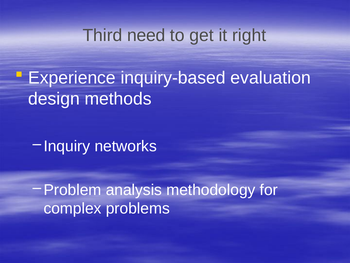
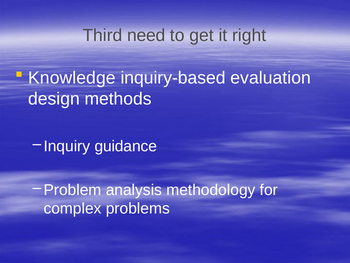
Experience: Experience -> Knowledge (72, 78)
networks: networks -> guidance (126, 146)
